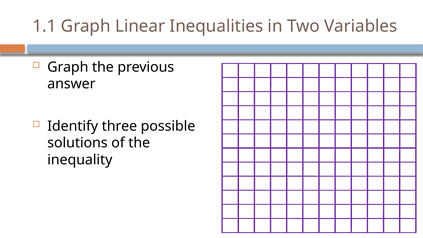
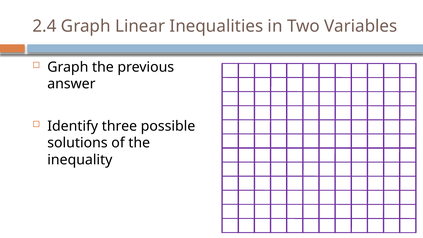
1.1: 1.1 -> 2.4 (45, 26)
